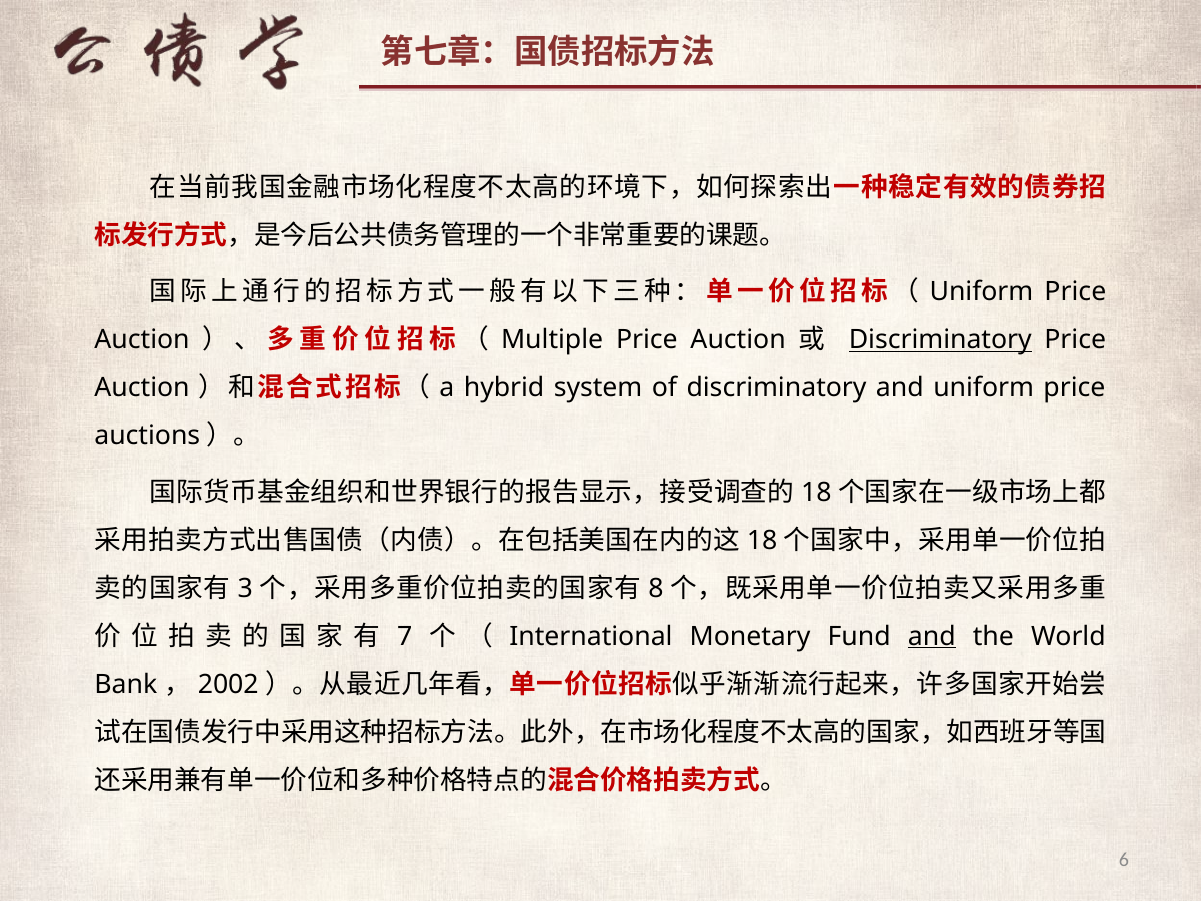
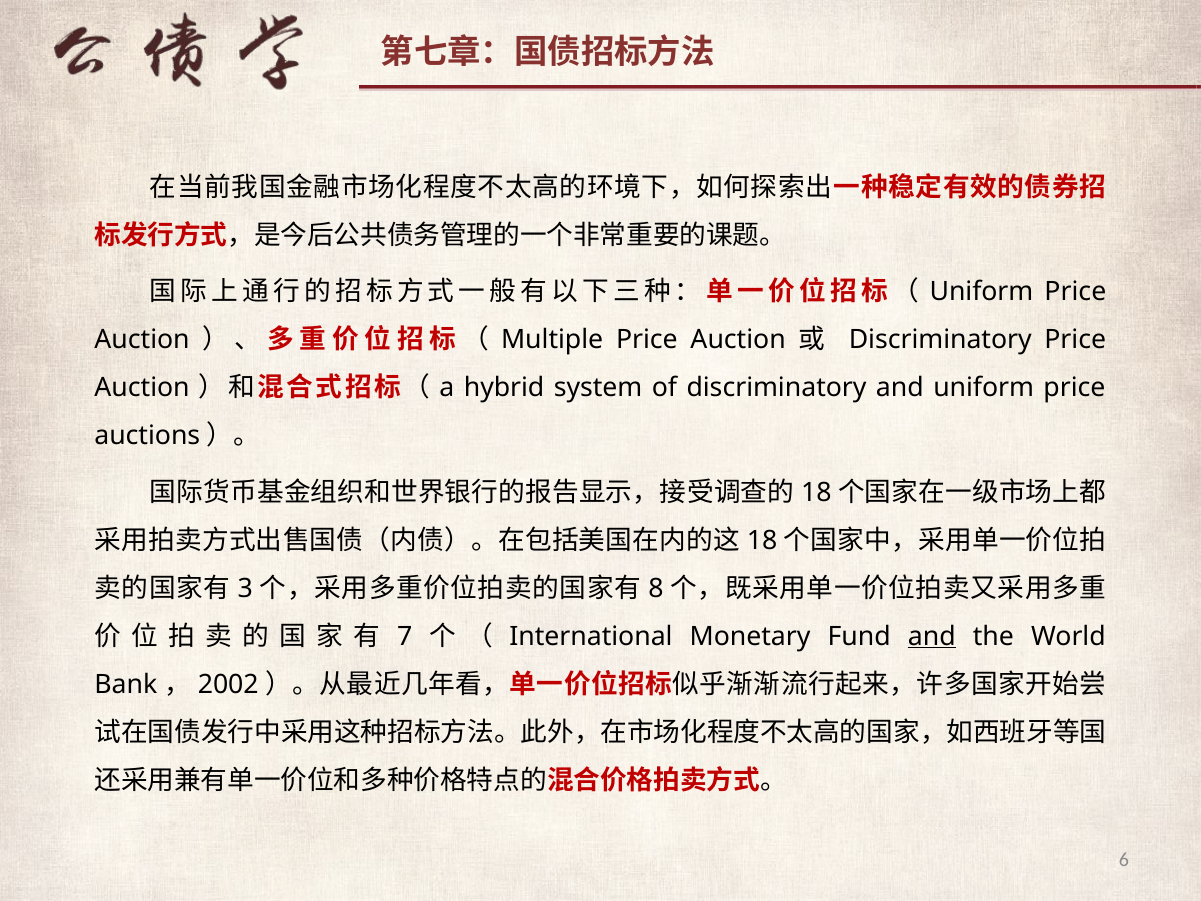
Discriminatory underline: present -> none (940, 340)
